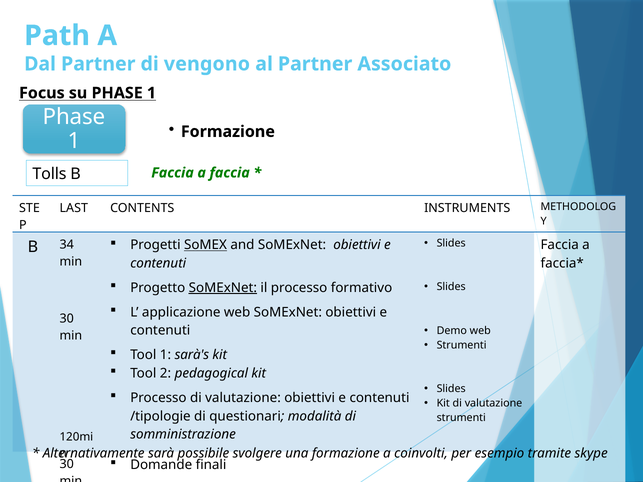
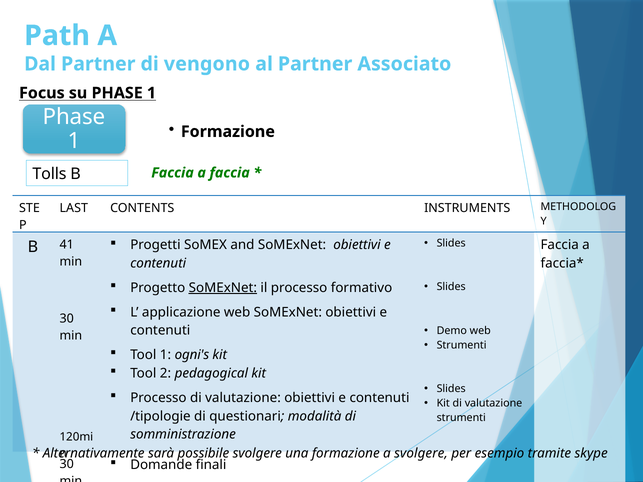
SoMEX underline: present -> none (205, 245)
34: 34 -> 41 (67, 245)
sarà's: sarà's -> ogni's (192, 355)
a coinvolti: coinvolti -> svolgere (421, 453)
